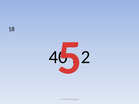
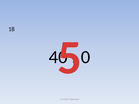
2: 2 -> 0 (86, 57)
